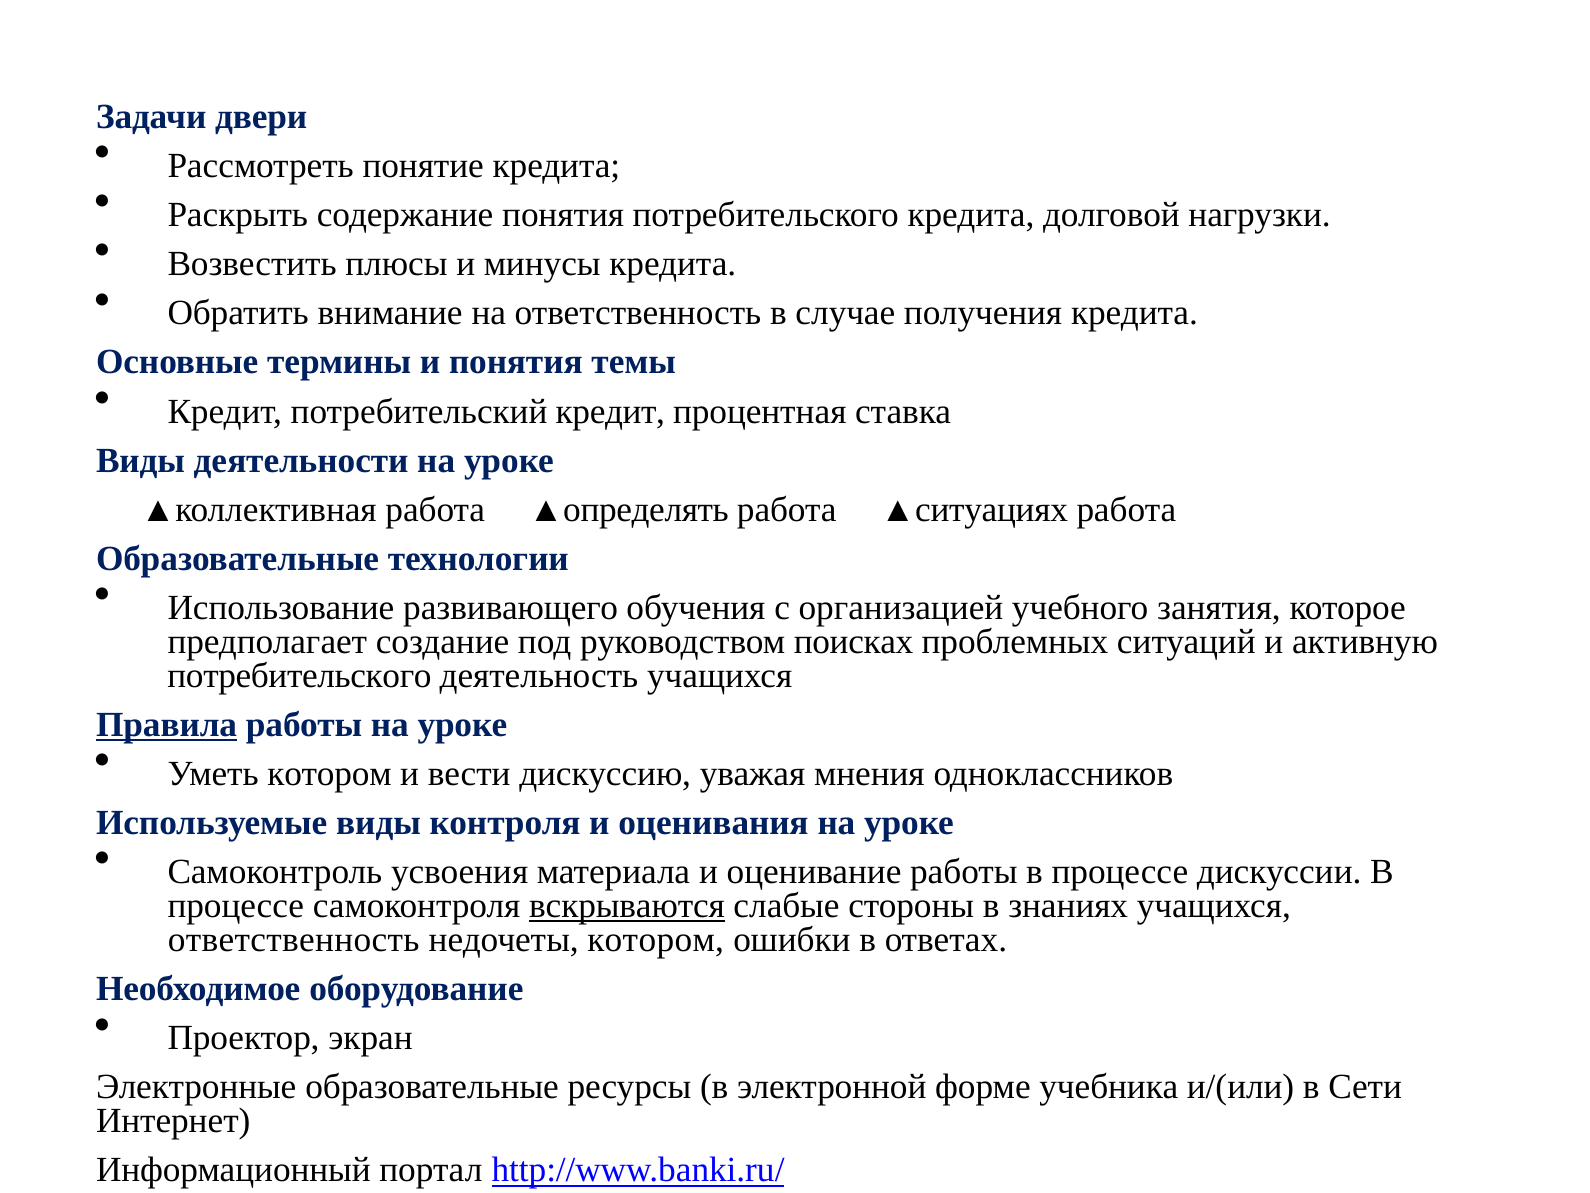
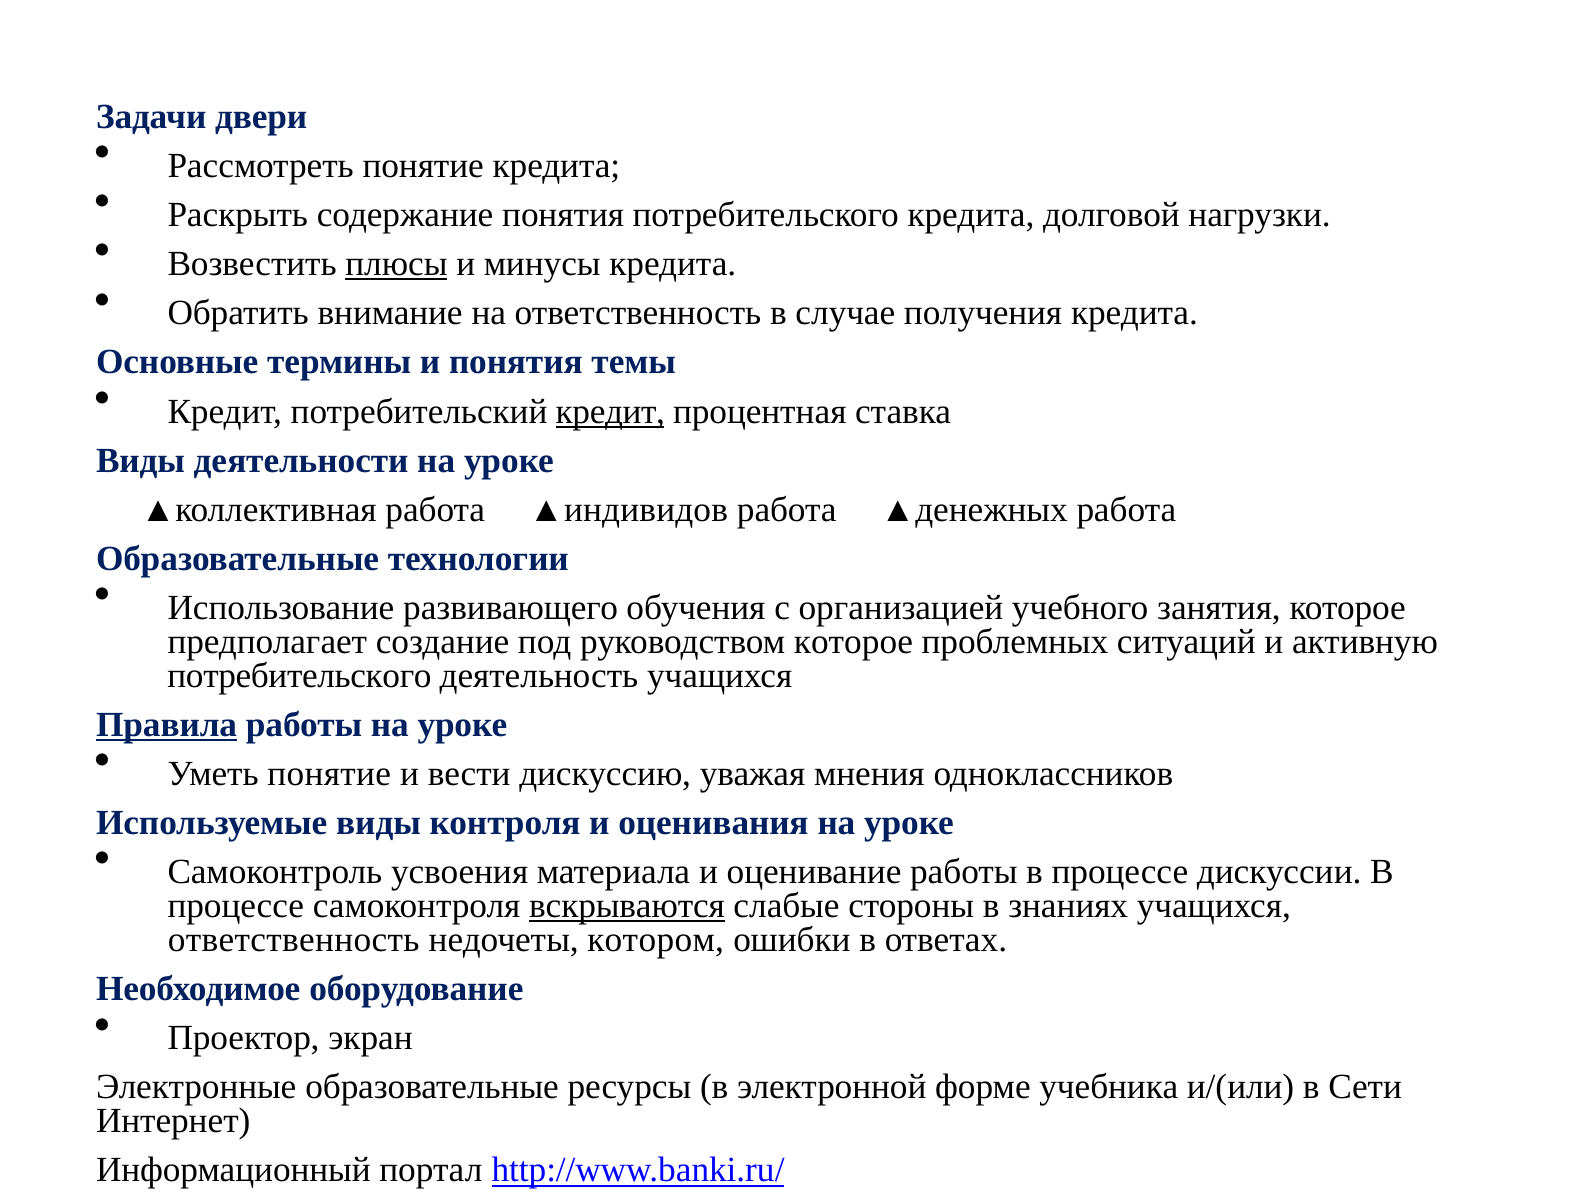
плюсы underline: none -> present (396, 264)
кредит underline: none -> present (610, 411)
▲определять: ▲определять -> ▲индивидов (628, 509)
▲ситуациях: ▲ситуациях -> ▲денежных (974, 509)
руководством поисках: поисках -> которое (853, 642)
Уметь котором: котором -> понятие (329, 774)
